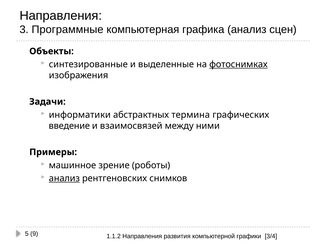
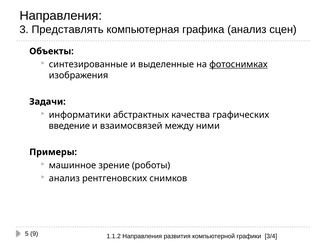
Программные: Программные -> Представлять (68, 30)
термина: термина -> качества (191, 115)
анализ underline: present -> none (64, 178)
